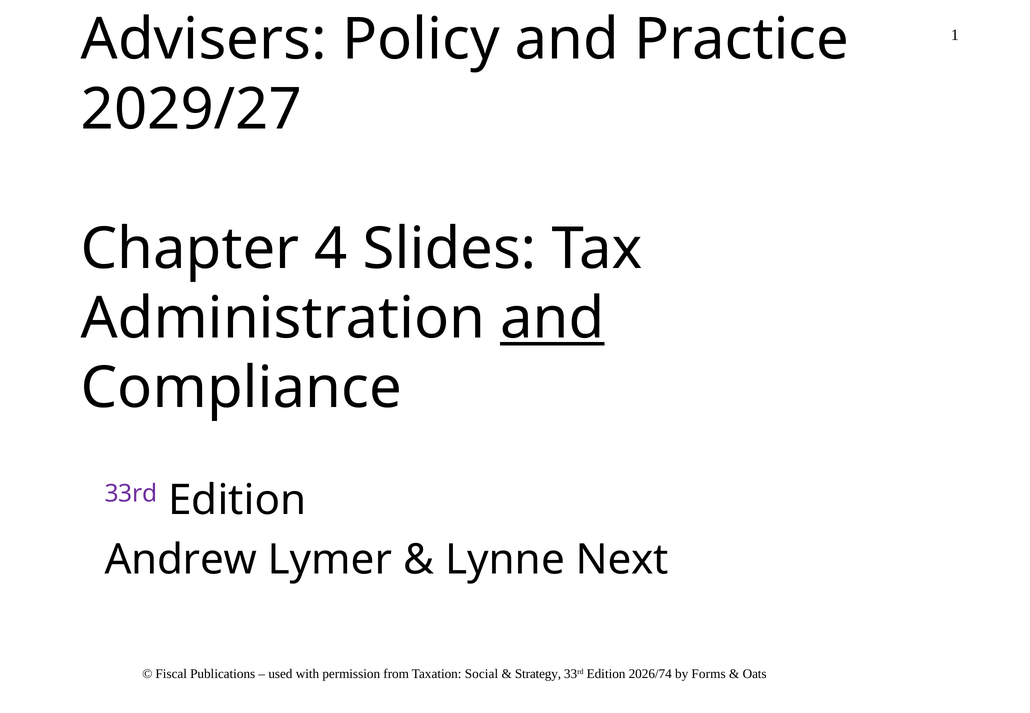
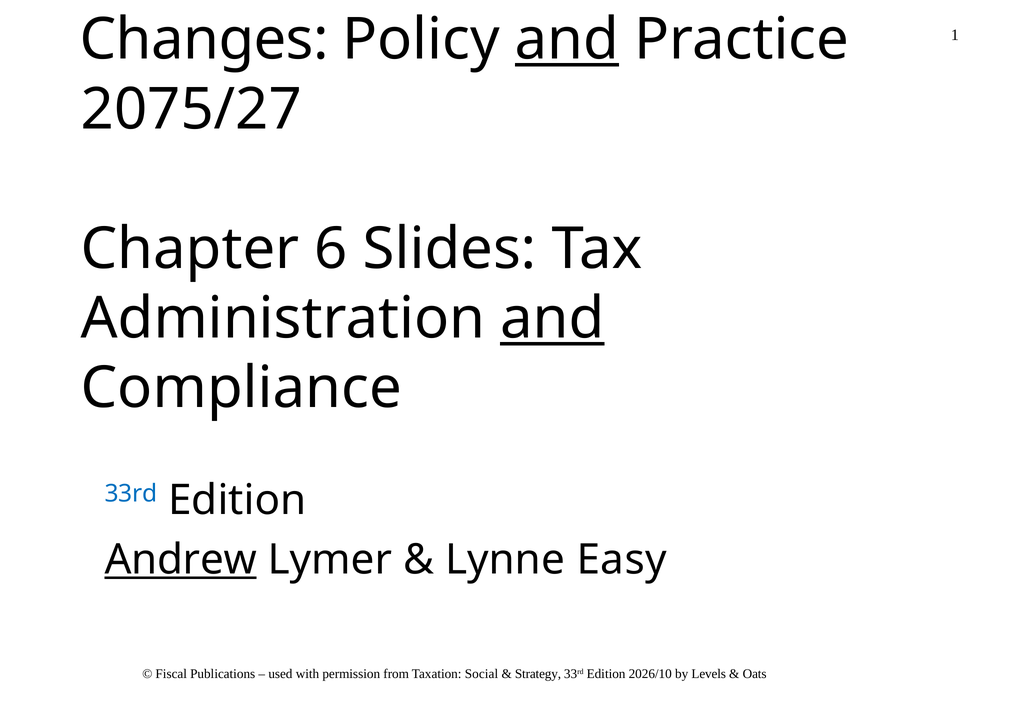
Advisers: Advisers -> Changes (204, 40)
and underline: none -> present (567, 40)
2029/27: 2029/27 -> 2075/27 (191, 109)
4: 4 -> 6 (331, 249)
33rd colour: purple -> blue (131, 494)
Andrew underline: none -> present (181, 560)
Next: Next -> Easy (622, 560)
2026/74: 2026/74 -> 2026/10 (650, 674)
Forms: Forms -> Levels (709, 674)
